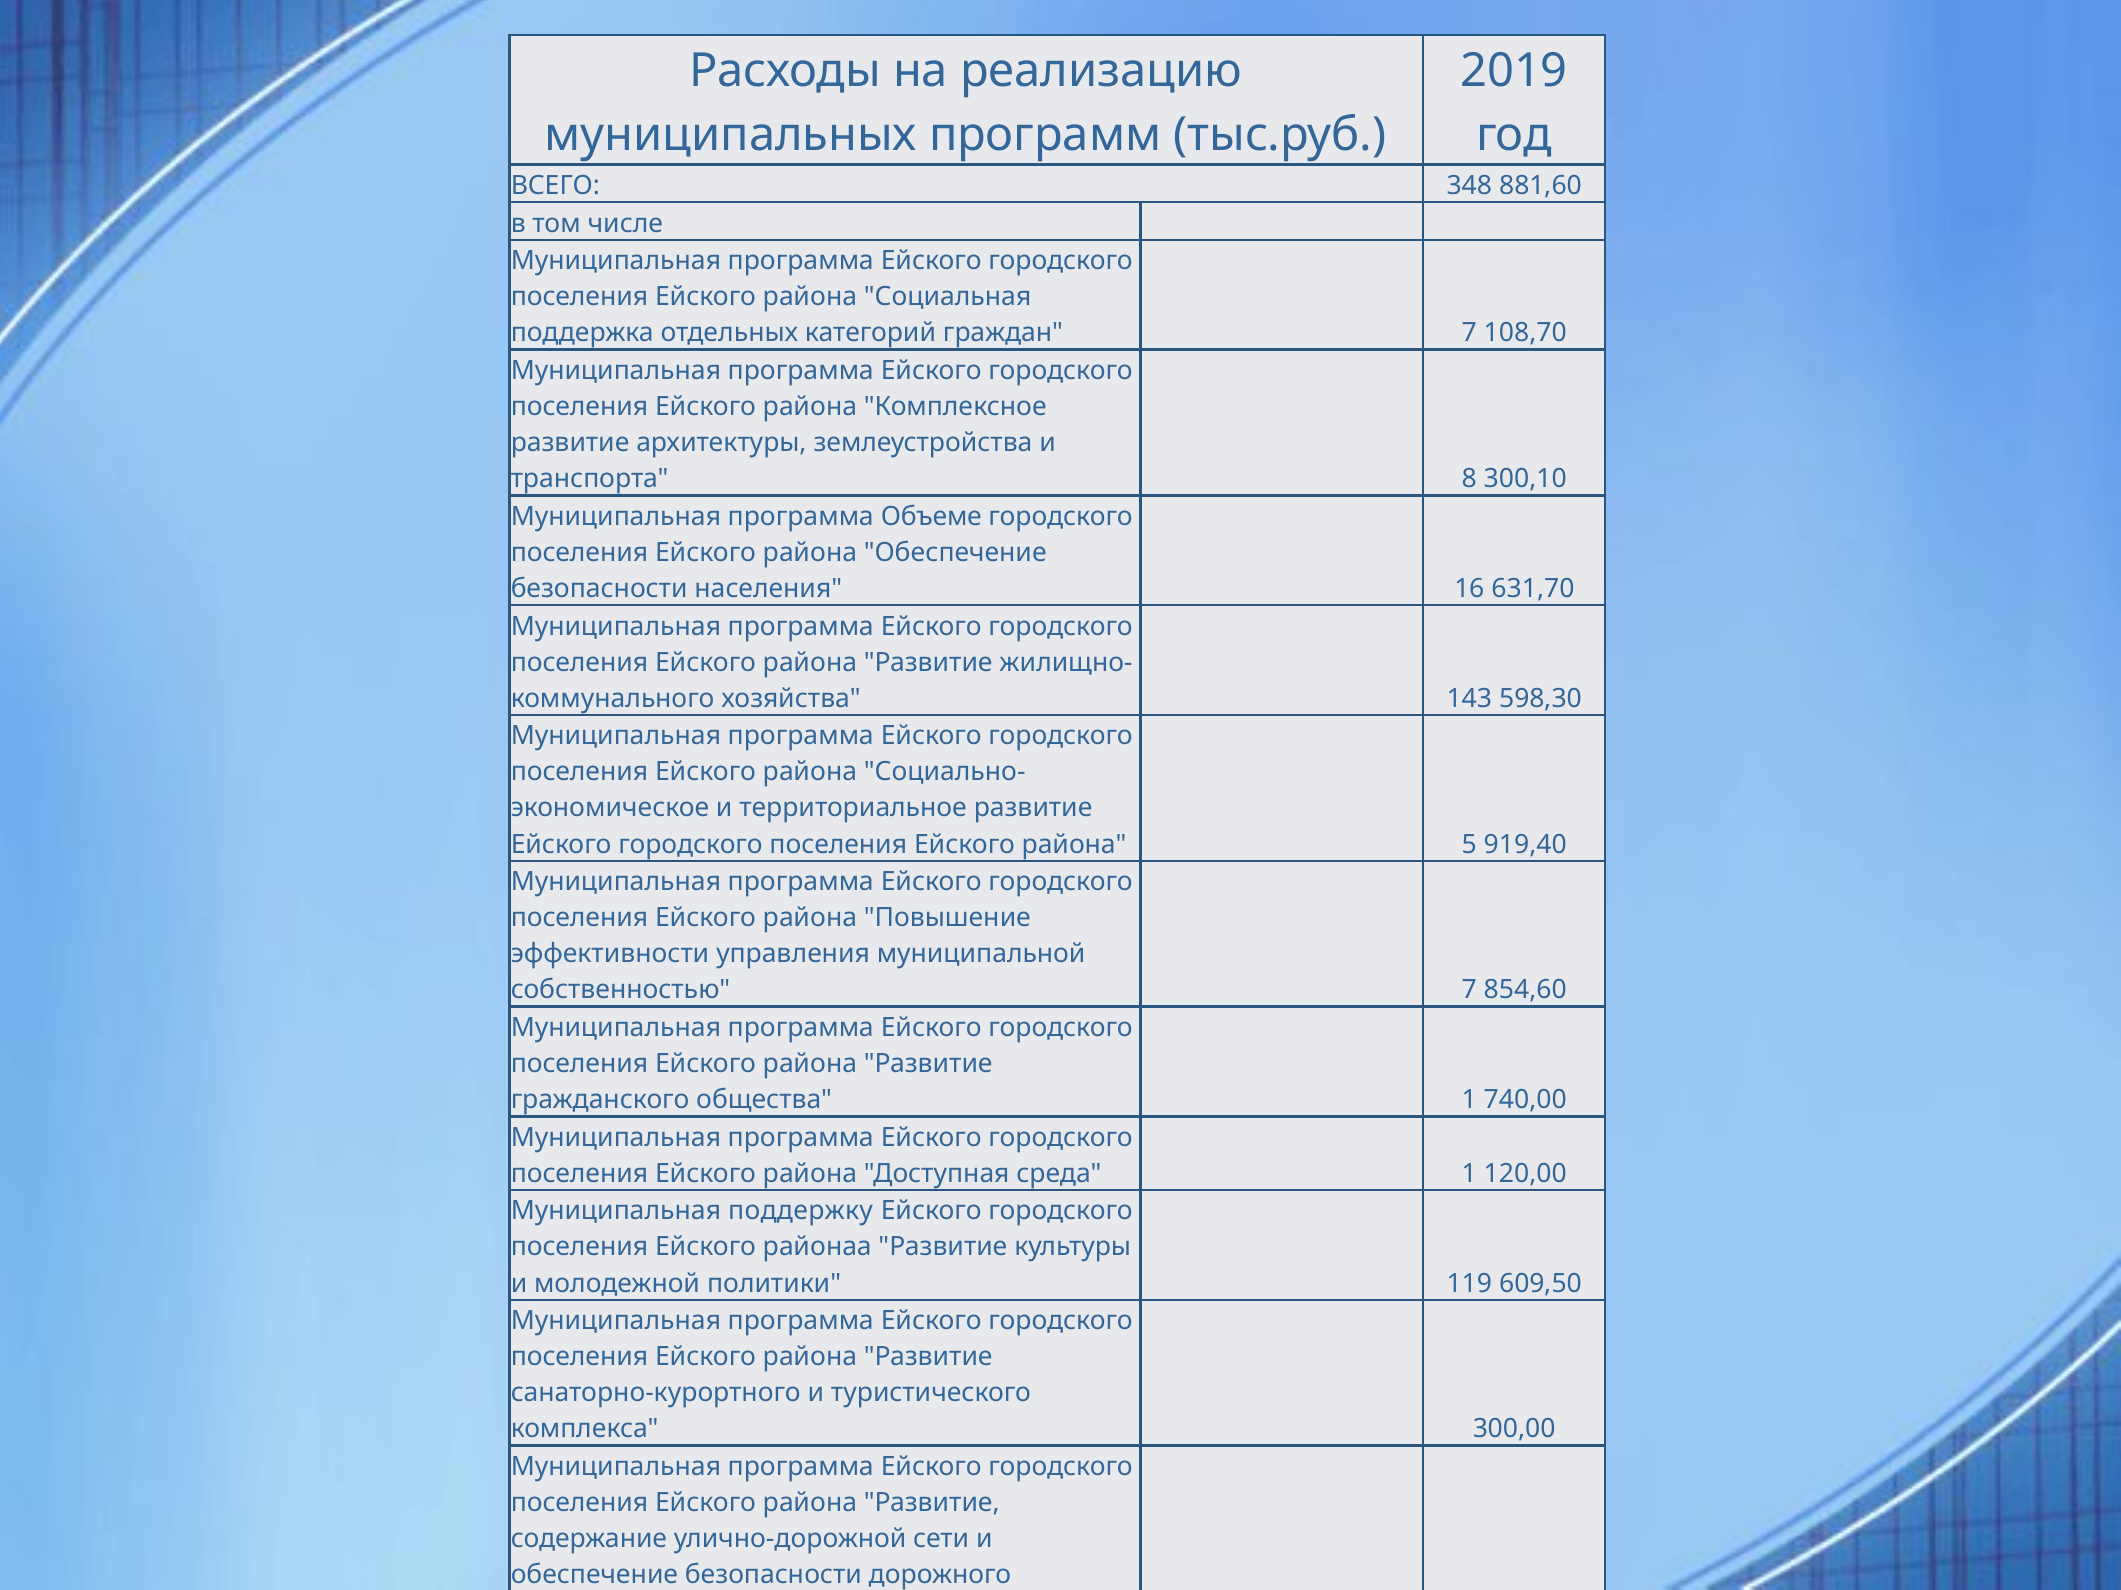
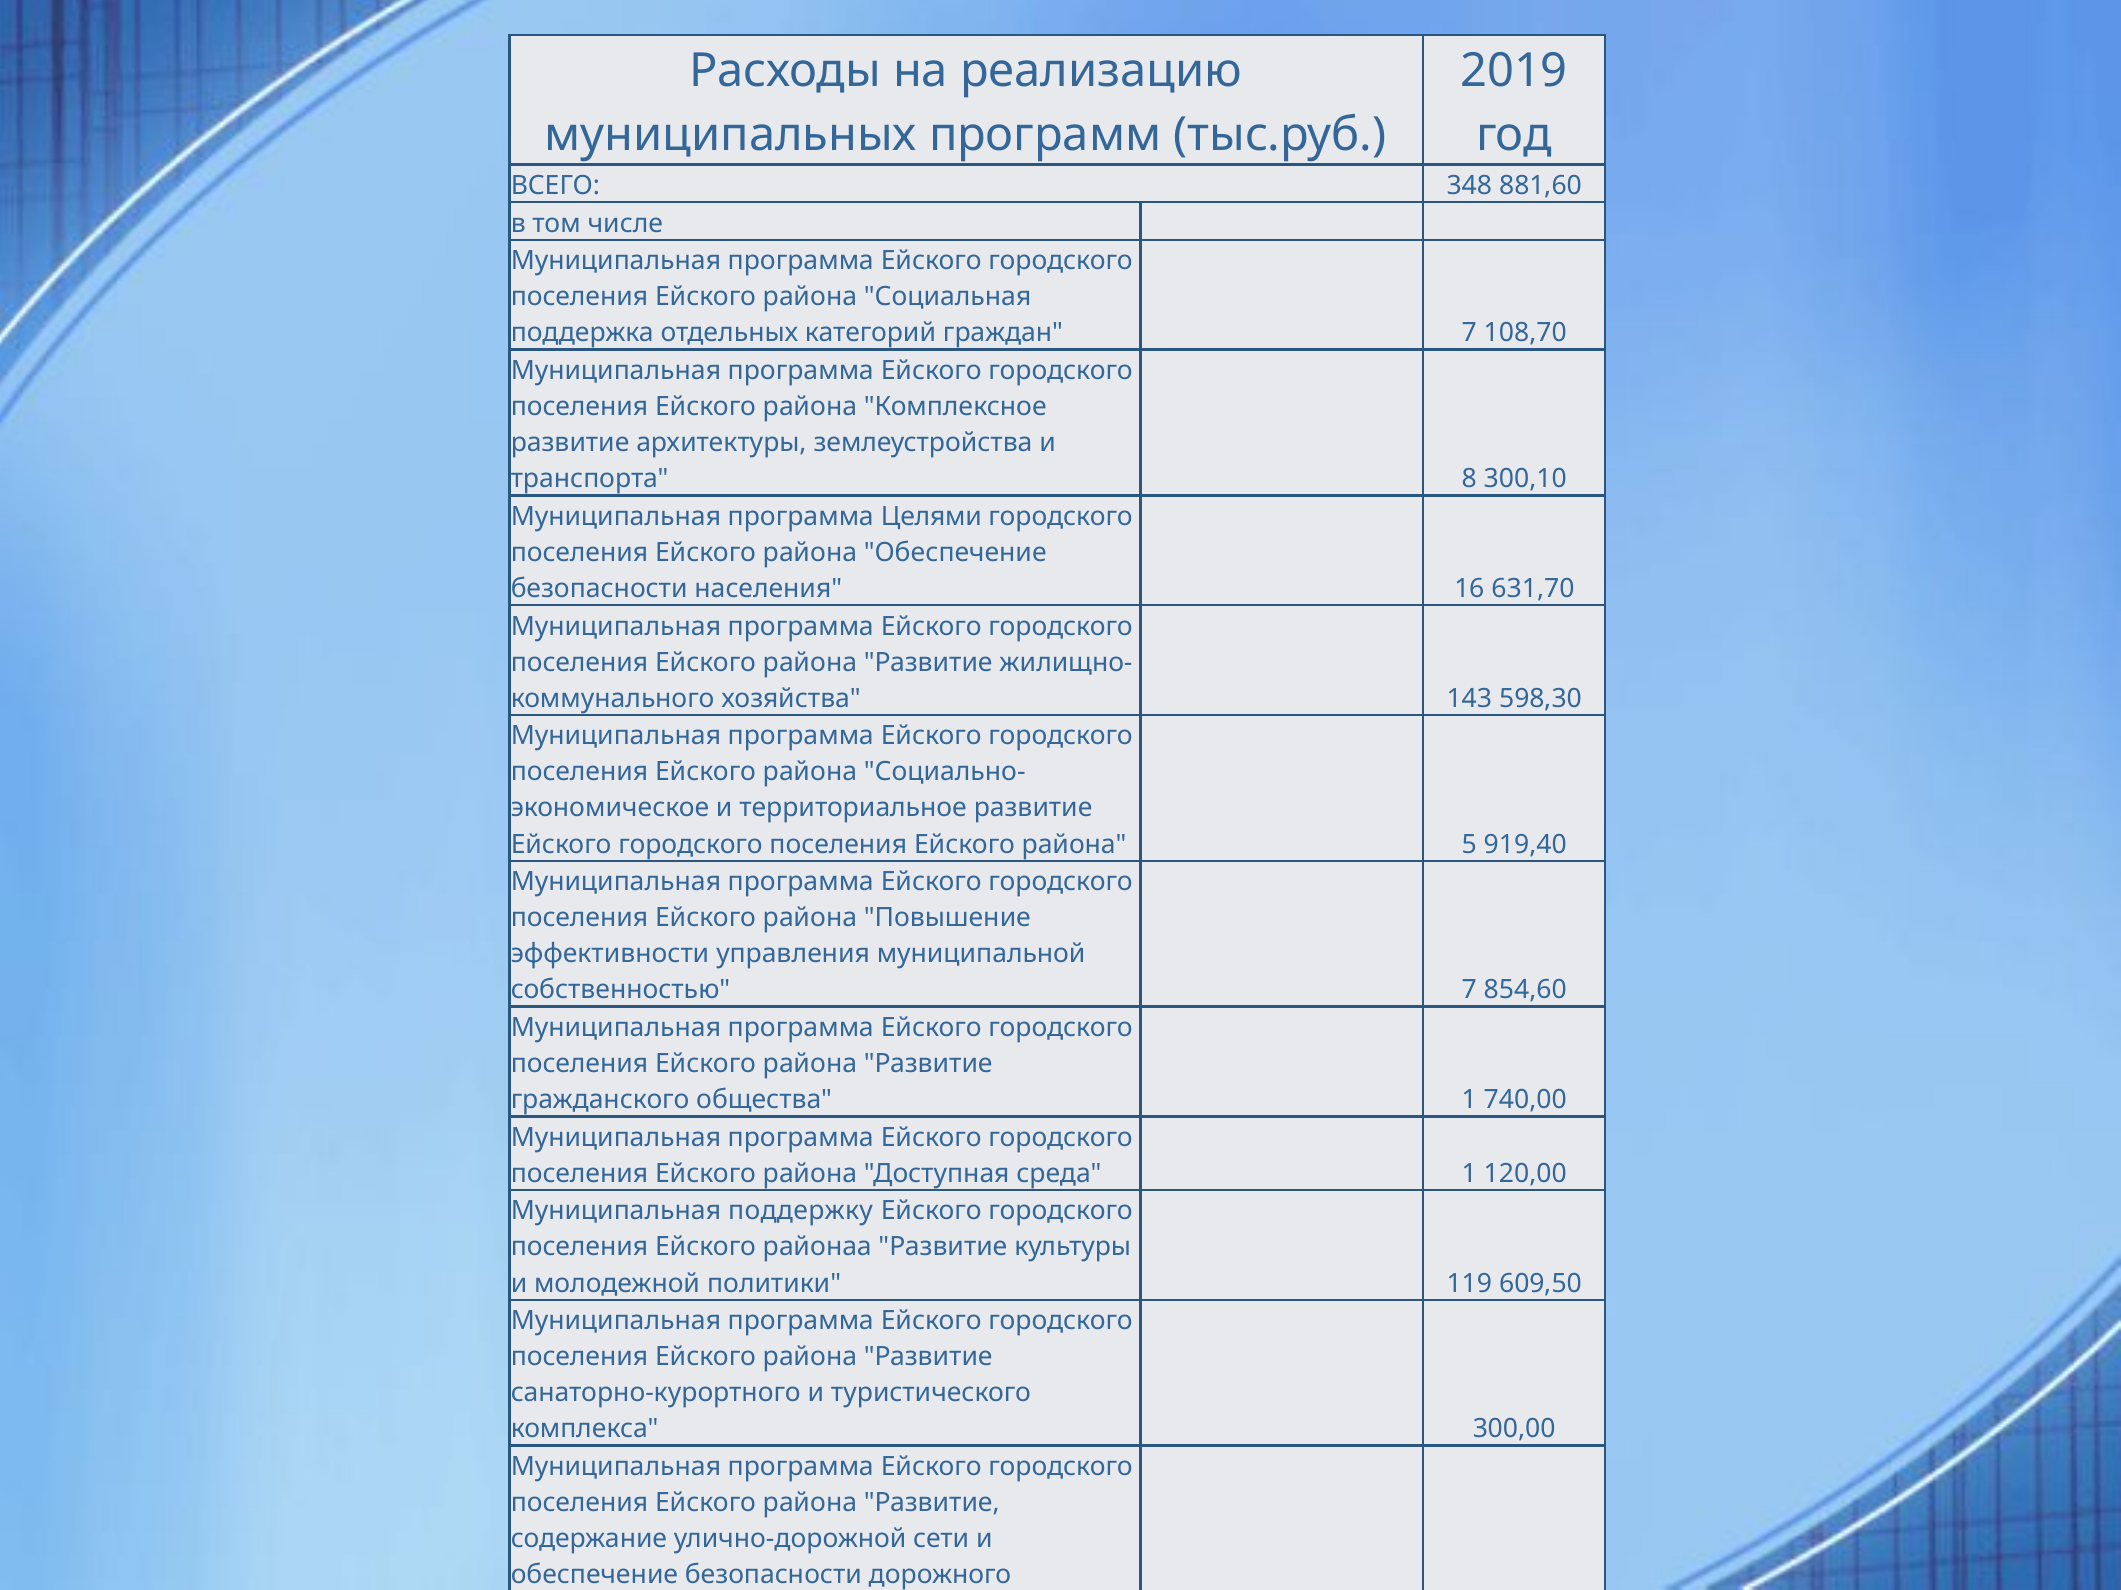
Объеме: Объеме -> Целями (931, 517)
